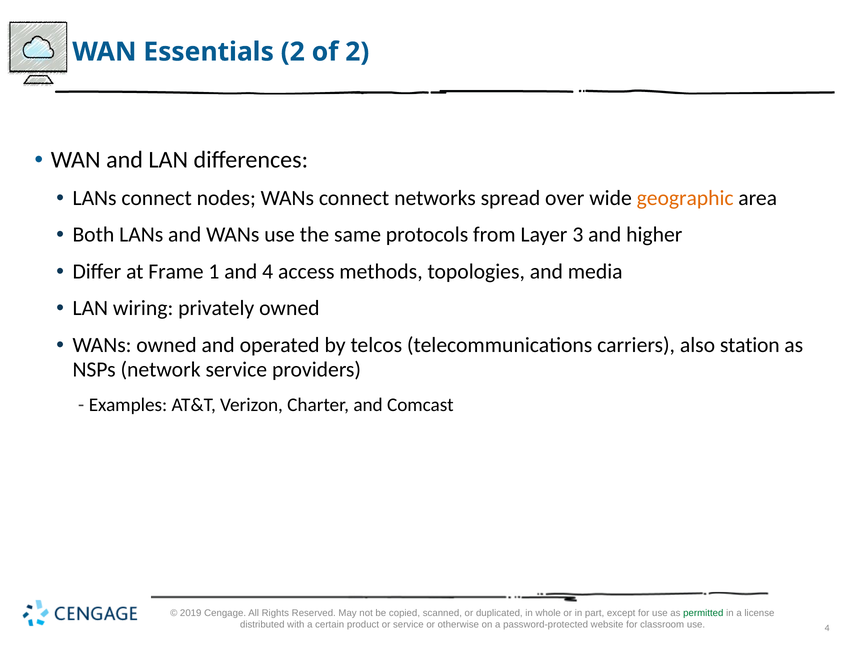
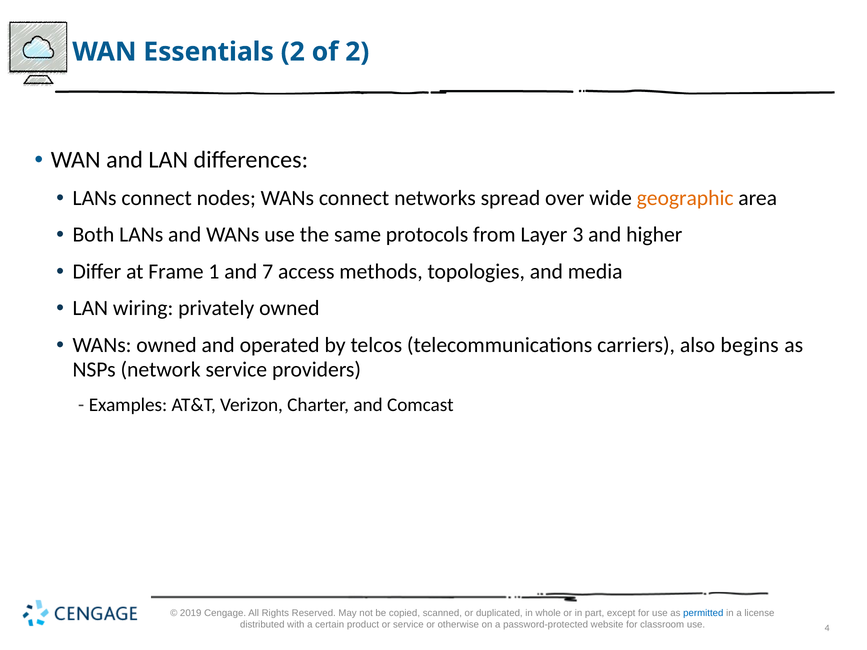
and 4: 4 -> 7 (268, 272)
station: station -> begins (750, 345)
permitted colour: green -> blue (703, 613)
